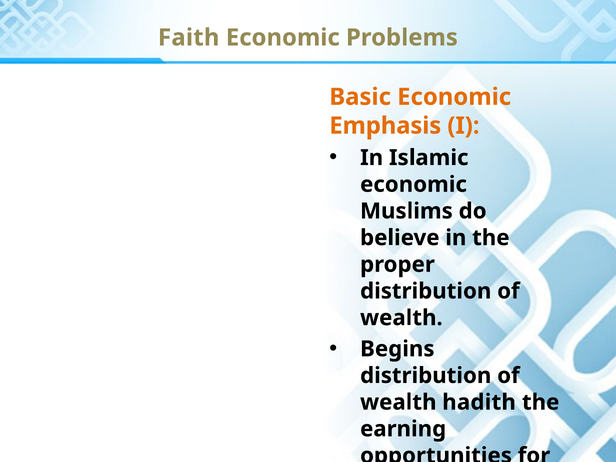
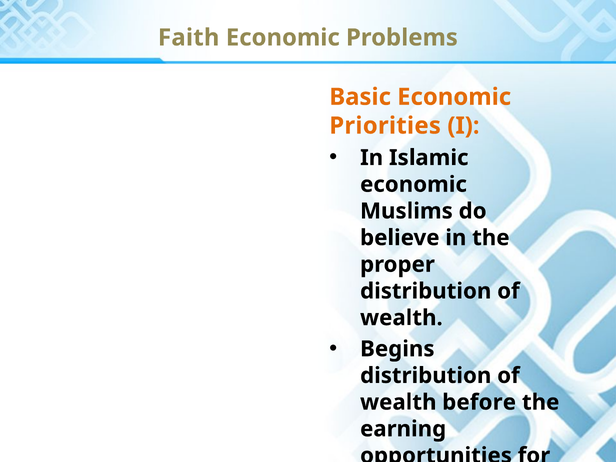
Emphasis: Emphasis -> Priorities (385, 126)
hadith: hadith -> before (479, 402)
